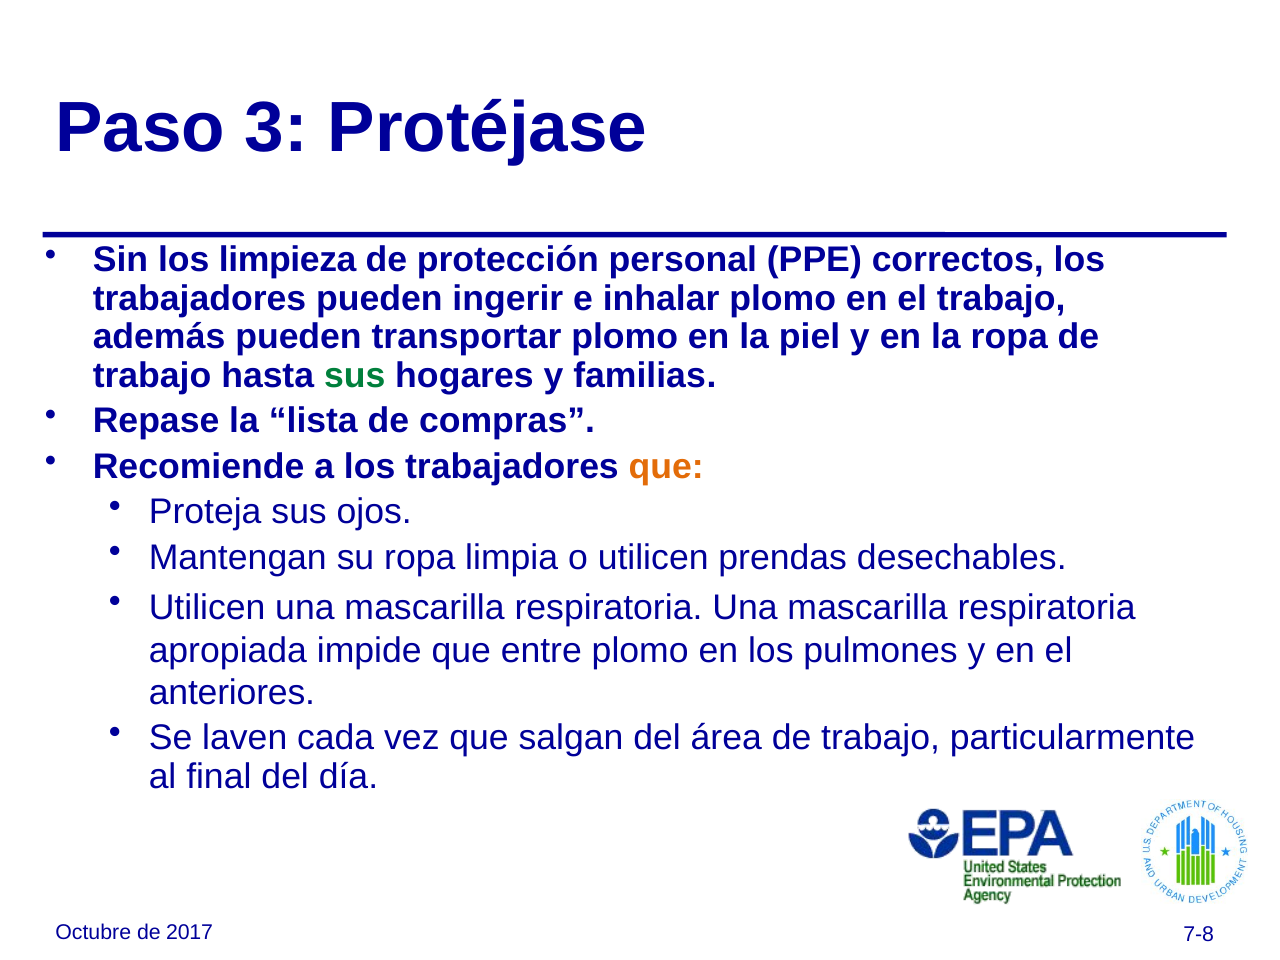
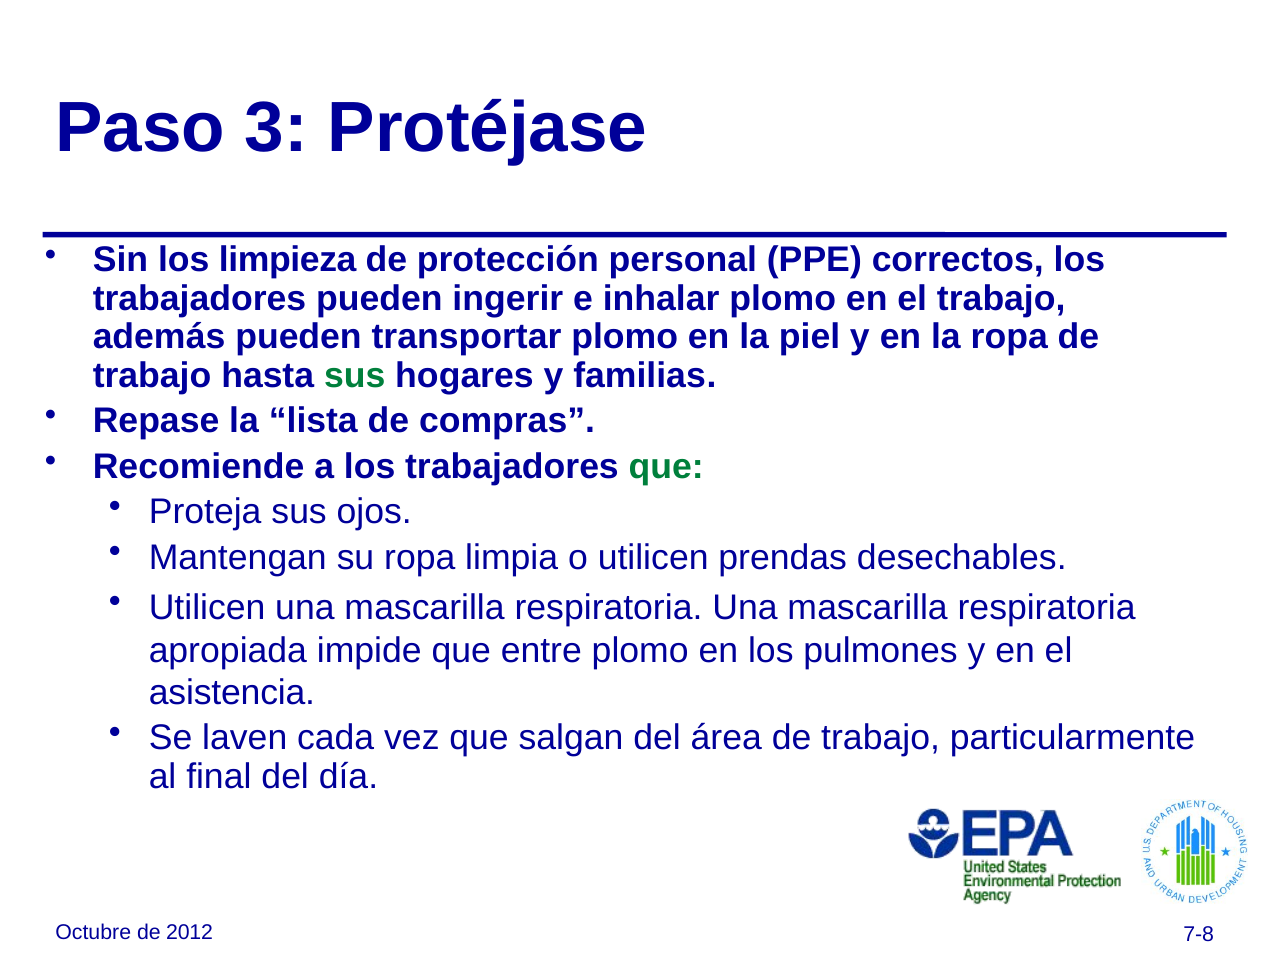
que colour: orange -> green (666, 466)
anteriores: anteriores -> asistencia (232, 693)
2017: 2017 -> 2012 (190, 932)
